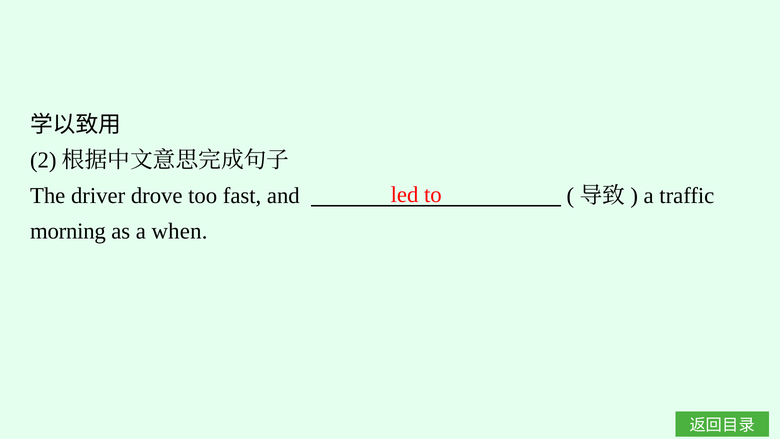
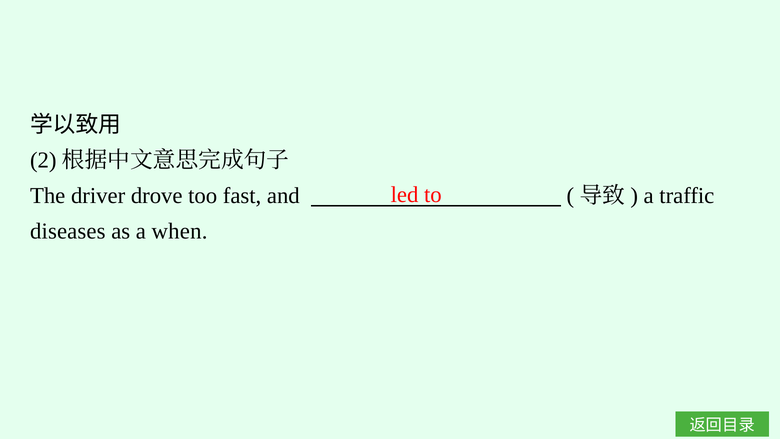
morning: morning -> diseases (68, 231)
